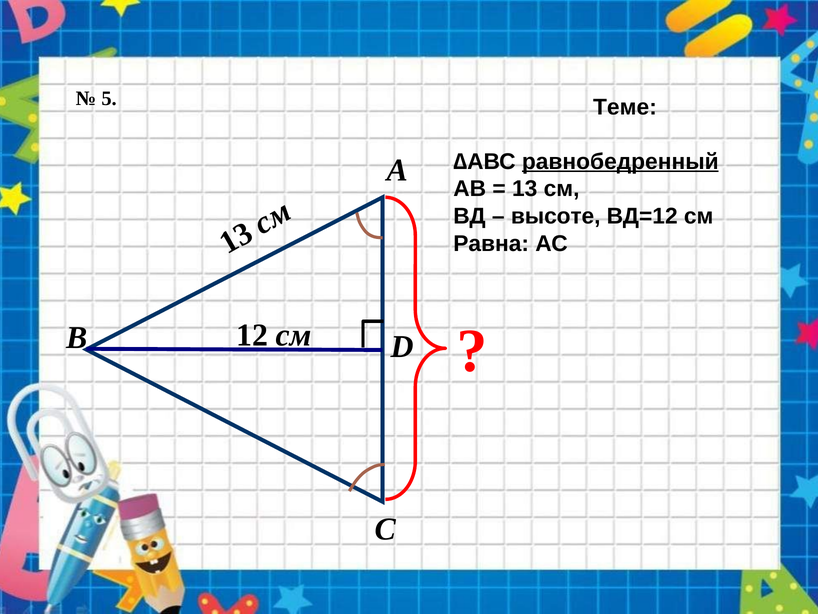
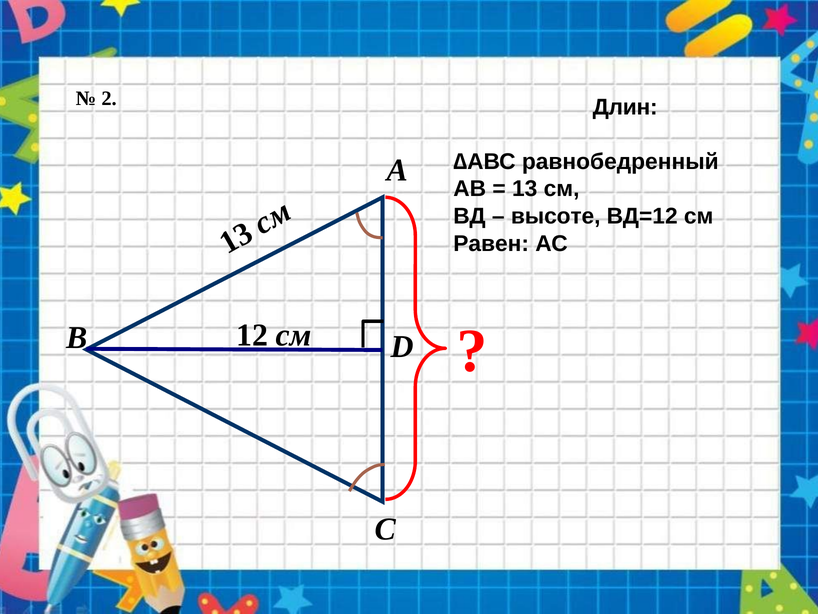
5: 5 -> 2 (109, 99)
Теме: Теме -> Длин (625, 107)
равнобедренный underline: present -> none (620, 162)
Равна: Равна -> Равен (491, 243)
